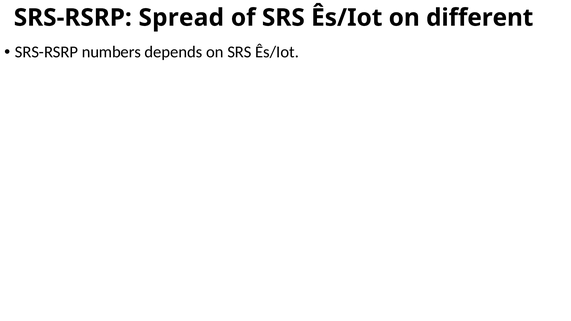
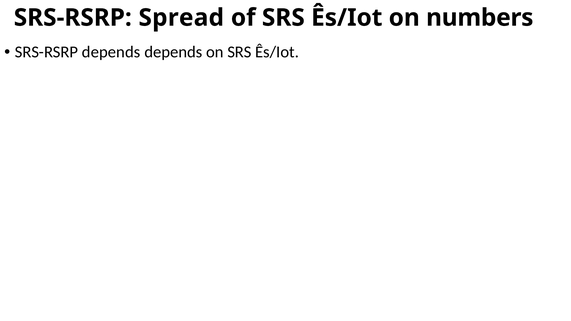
different: different -> numbers (480, 18)
SRS-RSRP numbers: numbers -> depends (111, 52)
